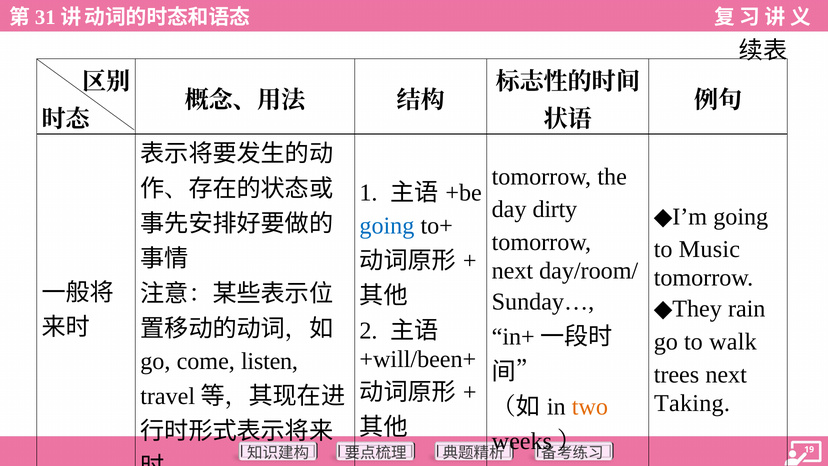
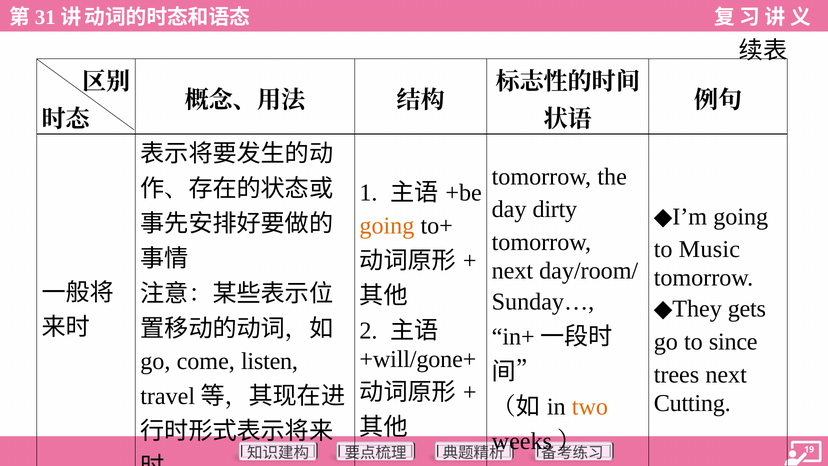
going colour: blue -> orange (387, 226)
rain: rain -> gets (747, 309)
walk: walk -> since (733, 342)
+will/been+: +will/been+ -> +will/gone+ (418, 359)
Taking: Taking -> Cutting (692, 403)
